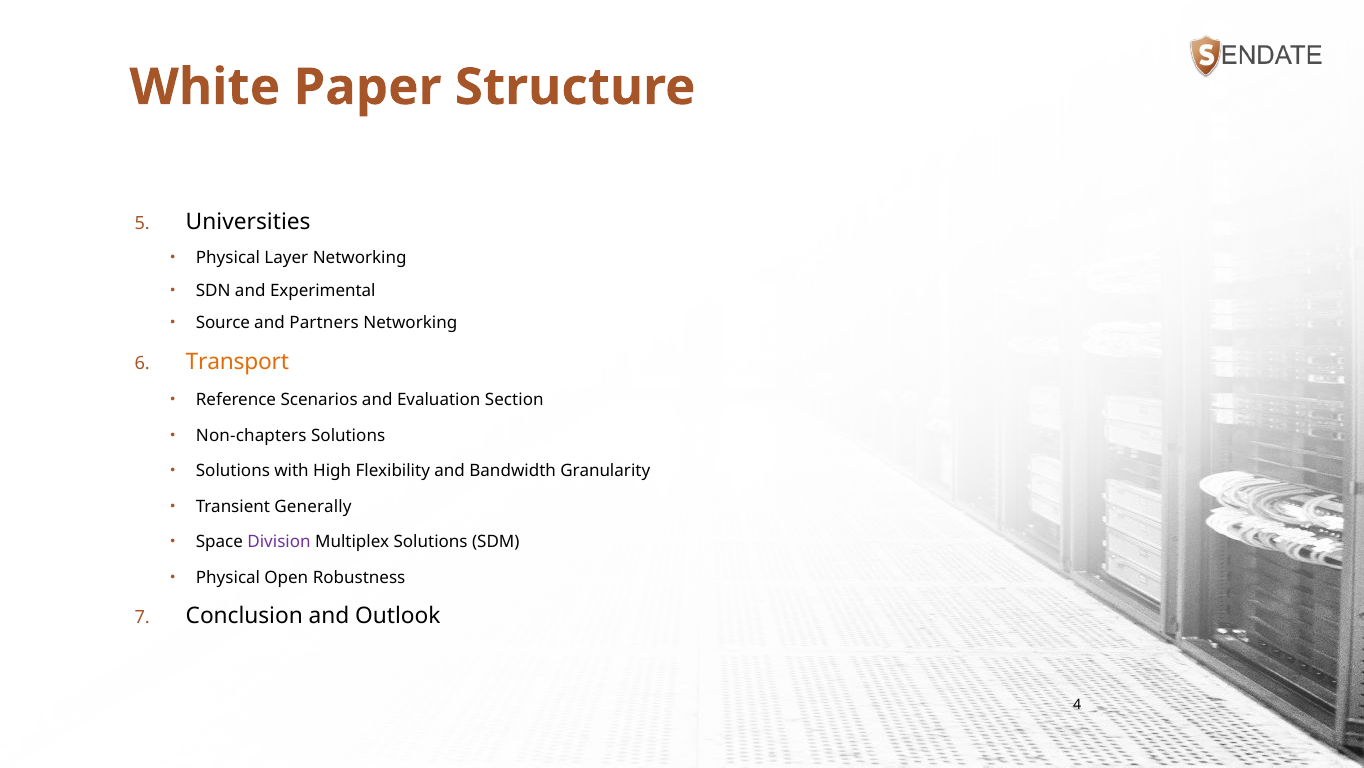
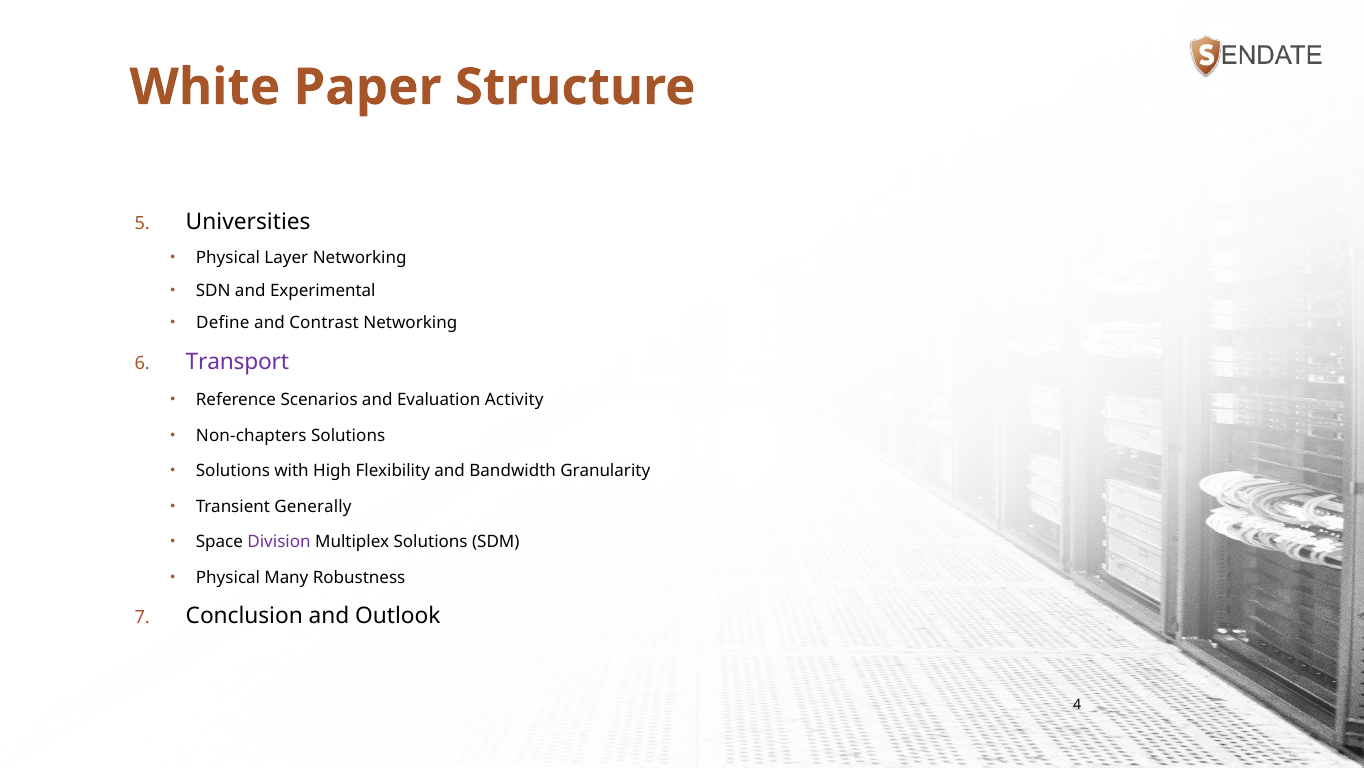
Source: Source -> Define (223, 323)
Partners: Partners -> Contrast (324, 323)
Transport colour: orange -> purple (237, 361)
Section: Section -> Activity (514, 400)
Open: Open -> Many (286, 577)
